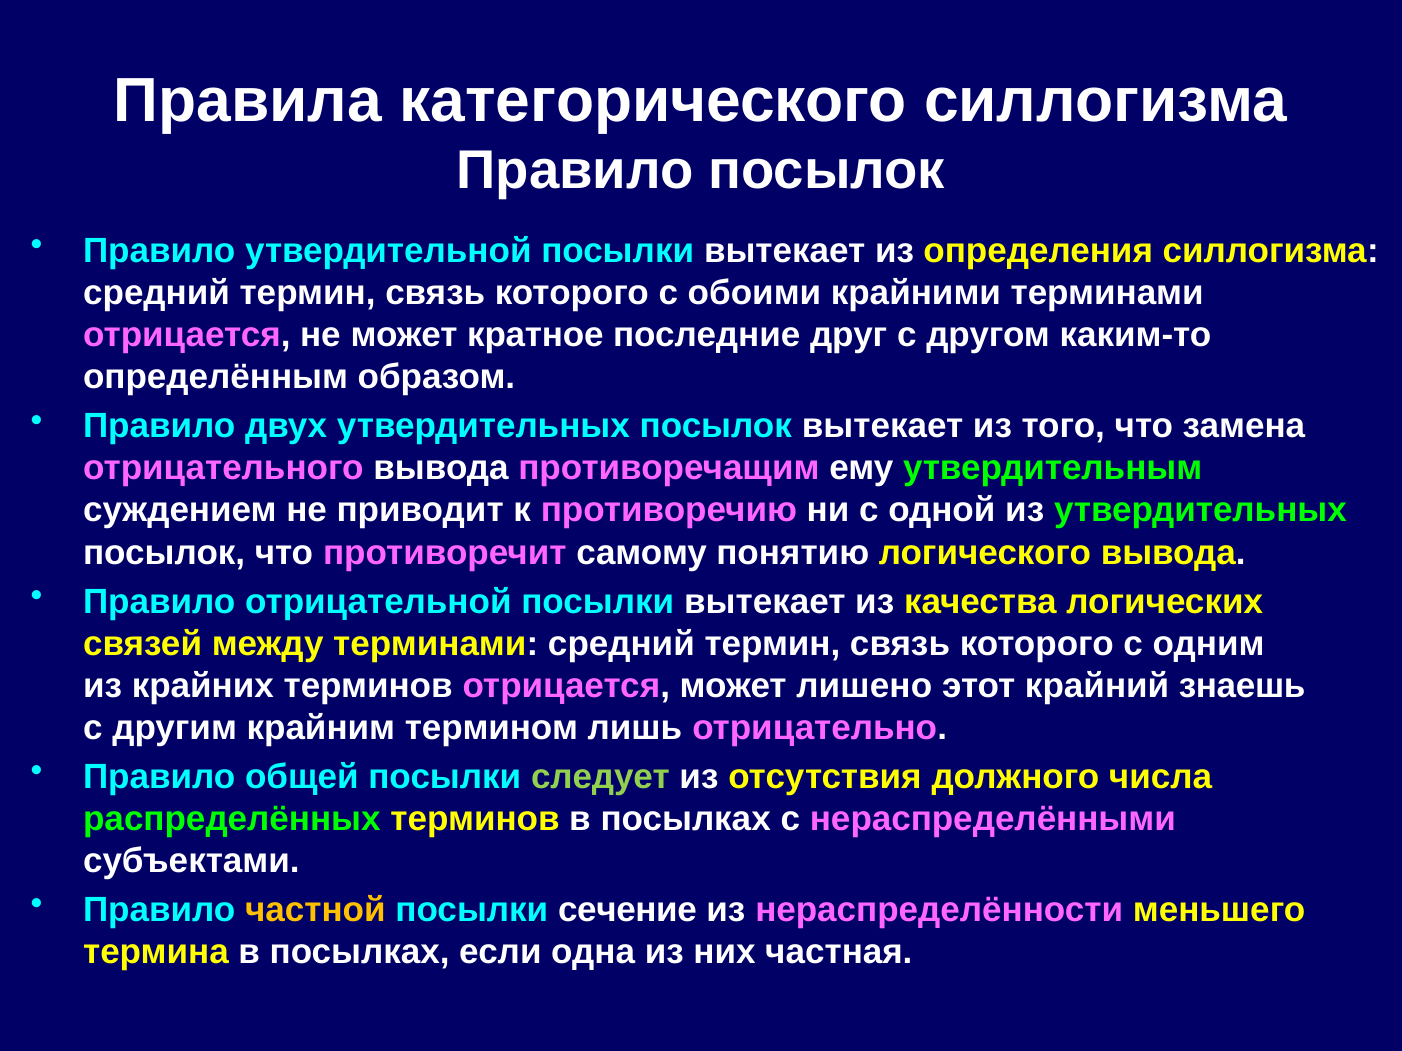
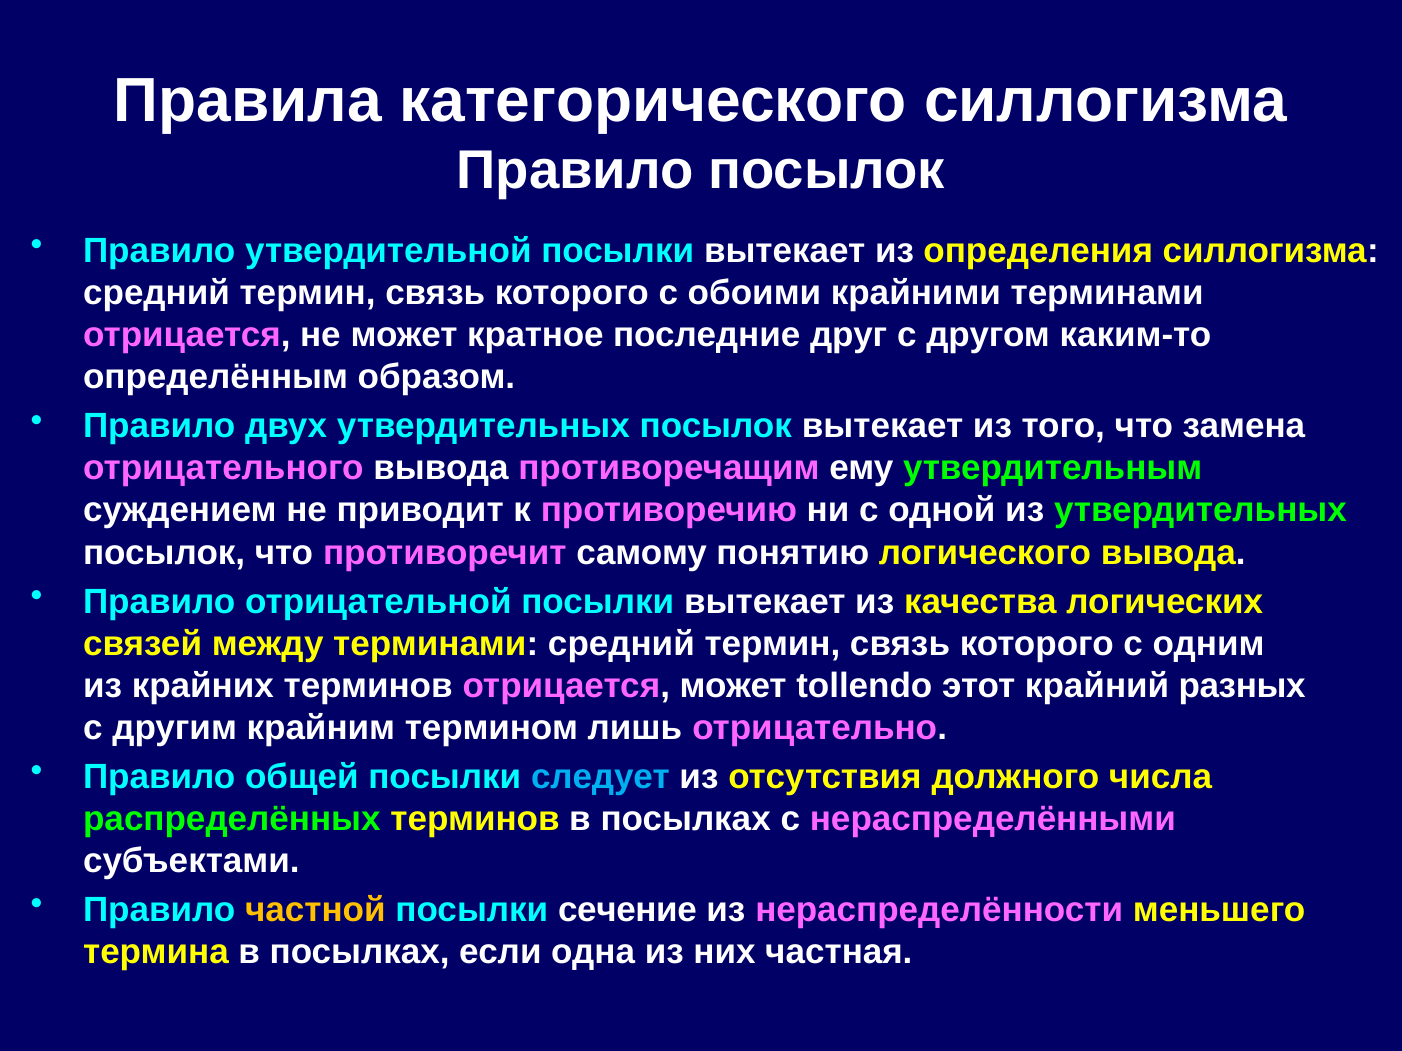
лишено: лишено -> tollendo (864, 686)
знаешь: знаешь -> разных (1242, 686)
следует colour: light green -> light blue (600, 777)
